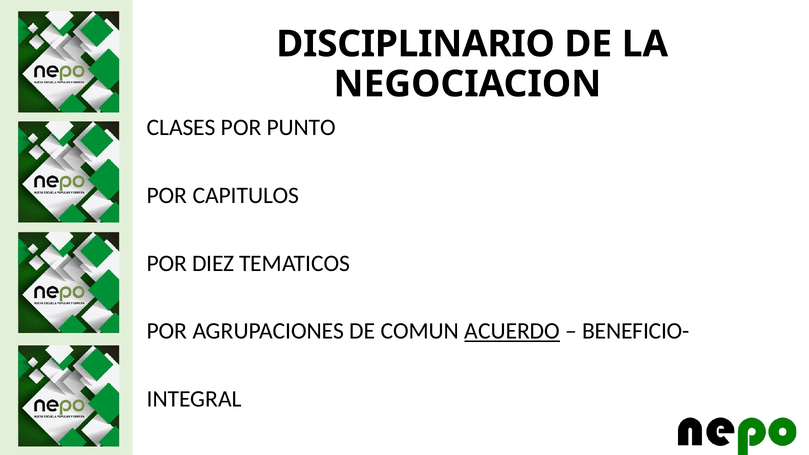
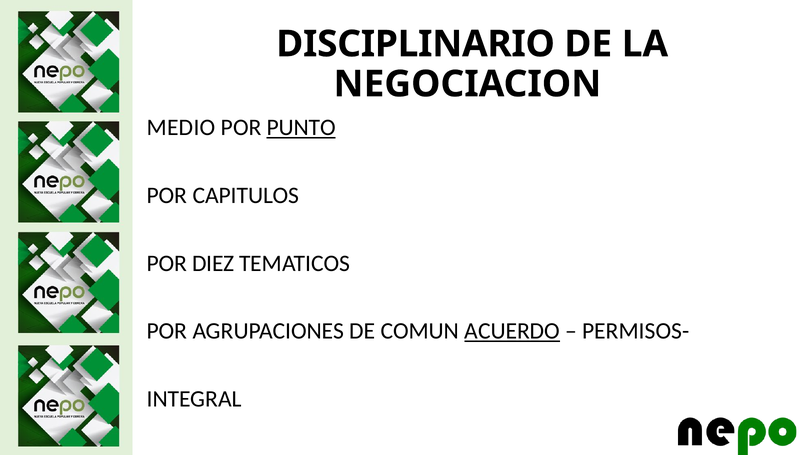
CLASES: CLASES -> MEDIO (181, 128)
PUNTO underline: none -> present (301, 128)
BENEFICIO-: BENEFICIO- -> PERMISOS- (636, 331)
